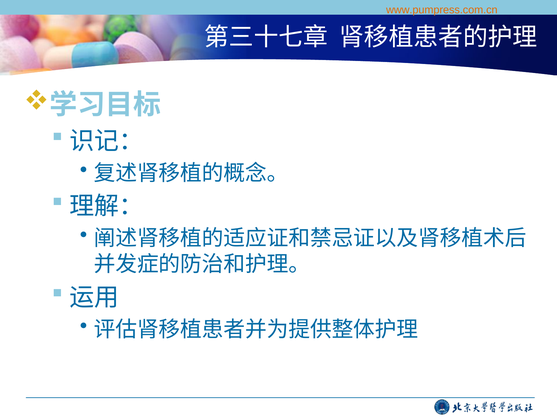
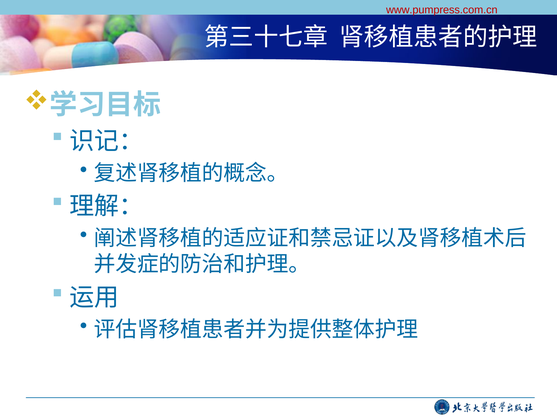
www.pumpress.com.cn colour: orange -> red (442, 10)
